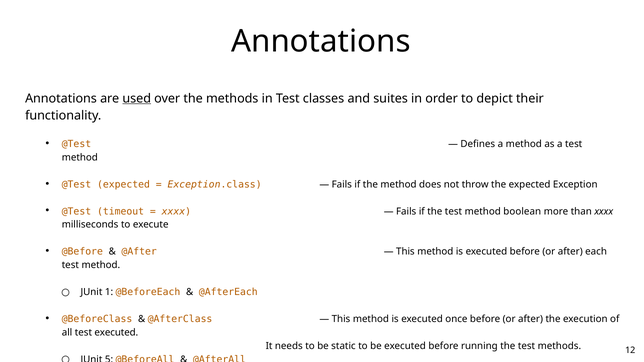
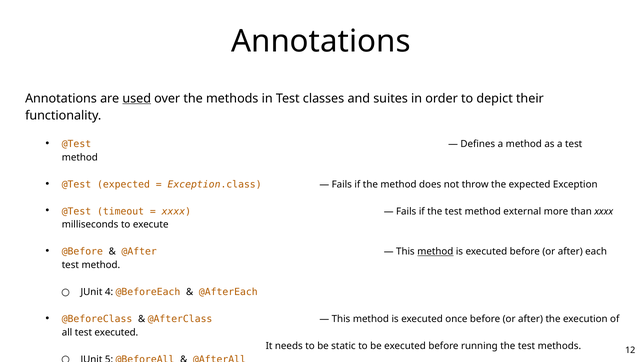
boolean: boolean -> external (522, 211)
method underline: none -> present (435, 252)
1: 1 -> 4 (109, 292)
